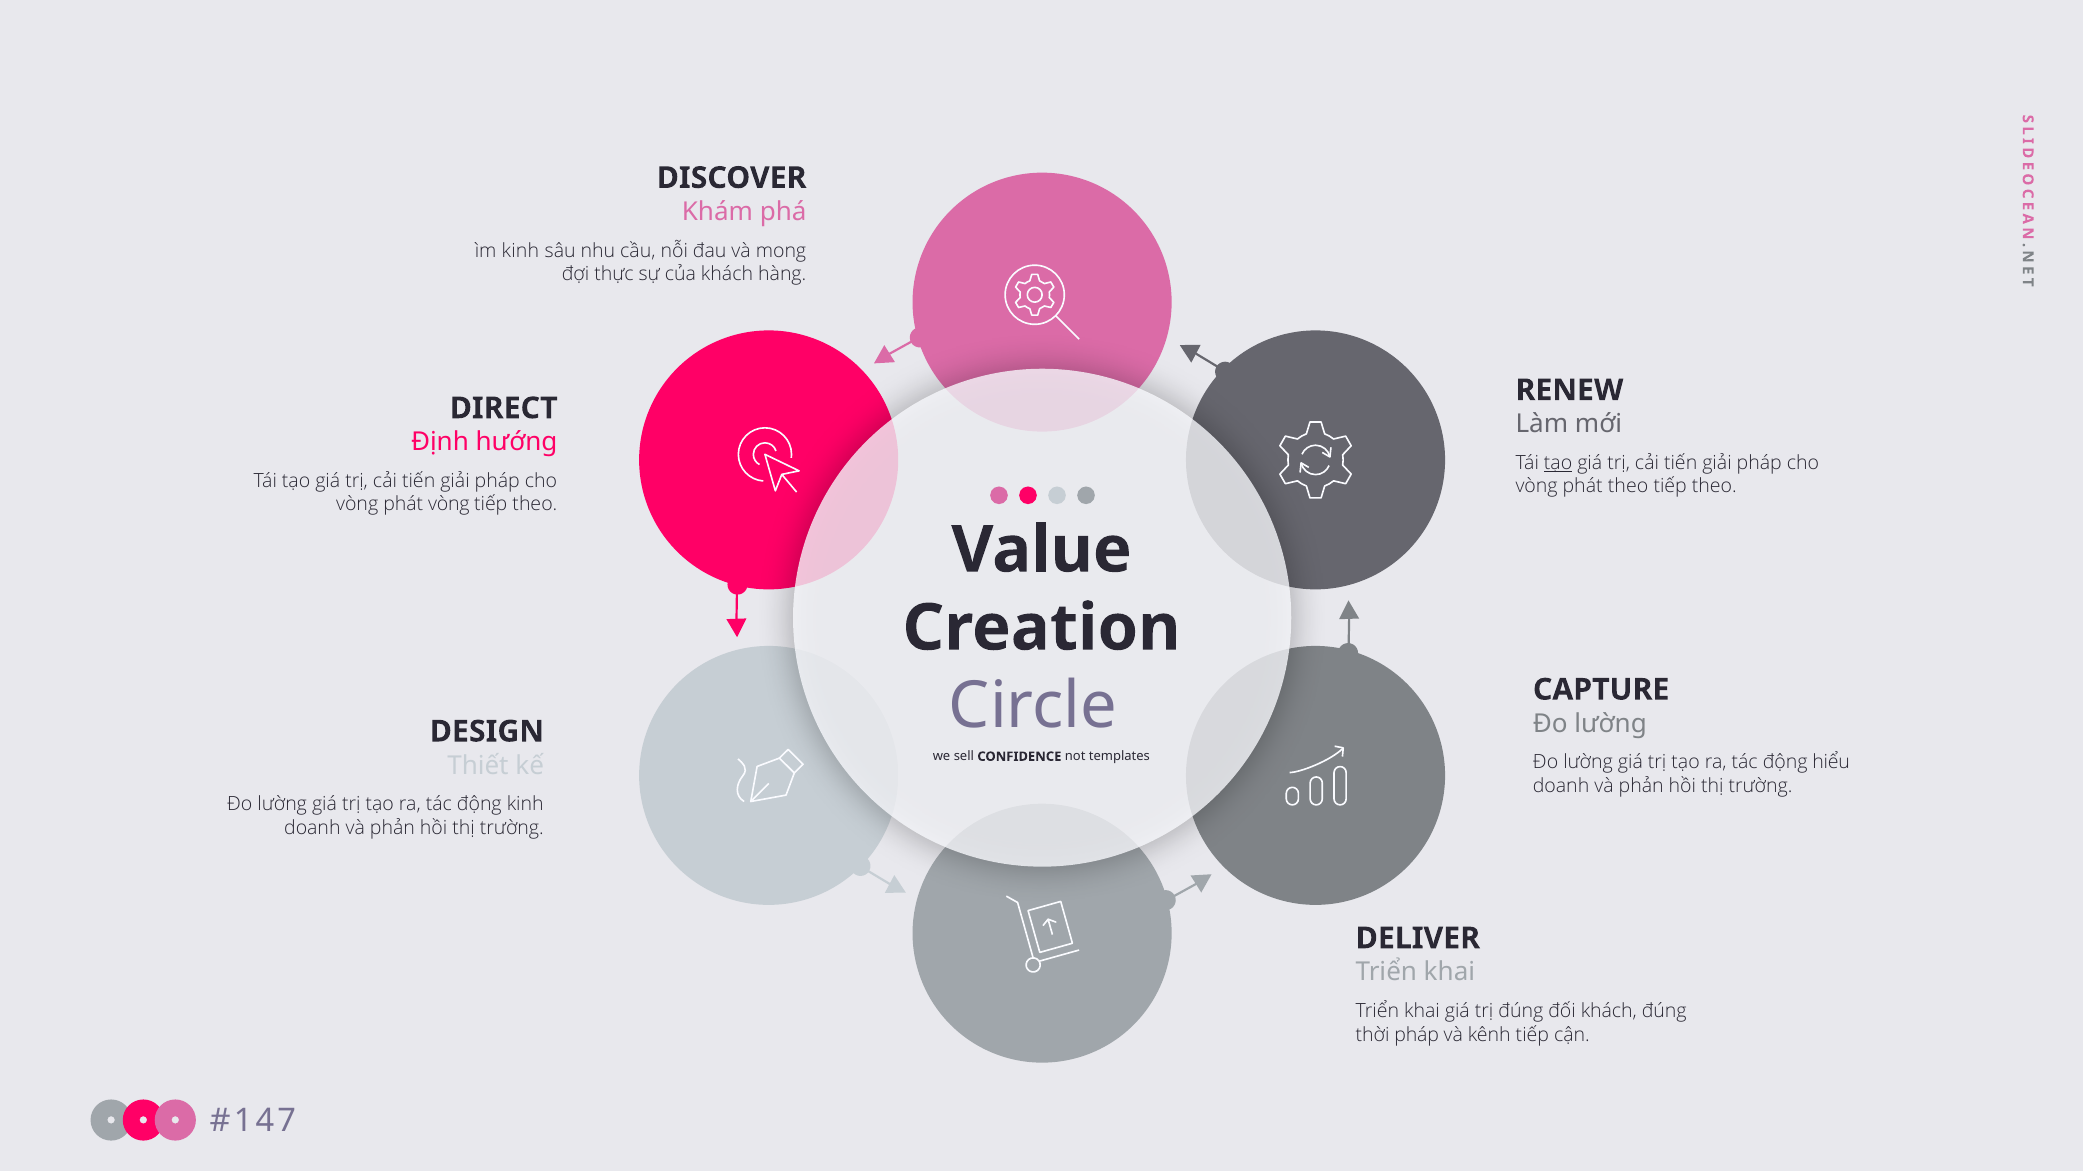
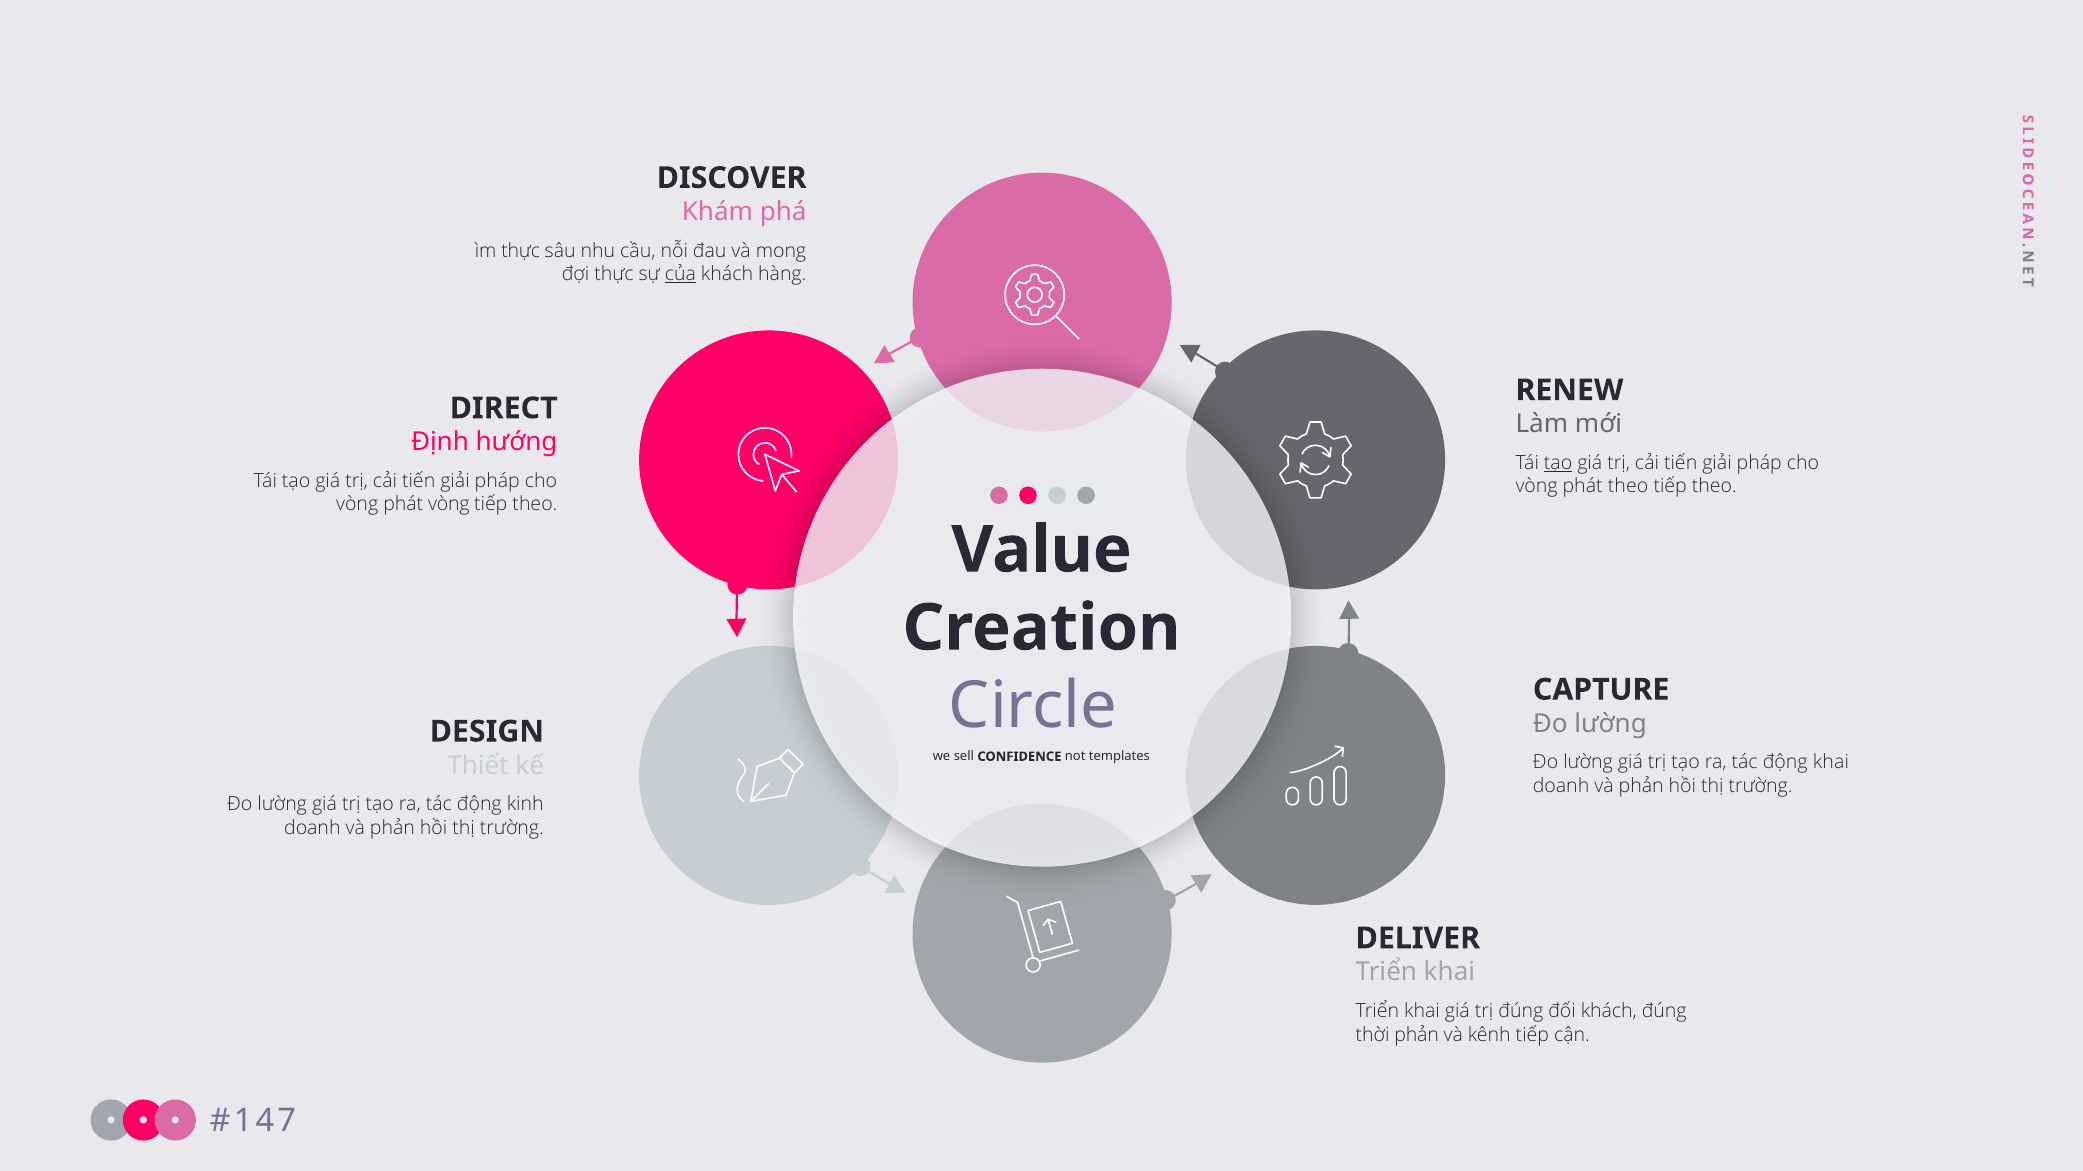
ìm kinh: kinh -> thực (521, 251)
của underline: none -> present (680, 274)
động hiểu: hiểu -> khai (1831, 763)
thời pháp: pháp -> phản (1417, 1035)
